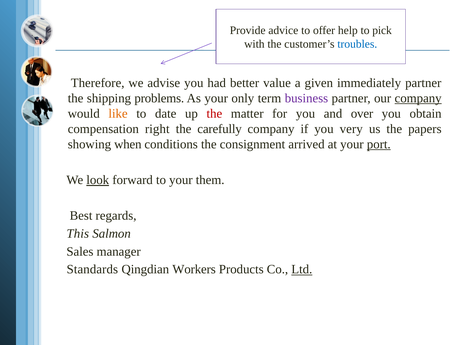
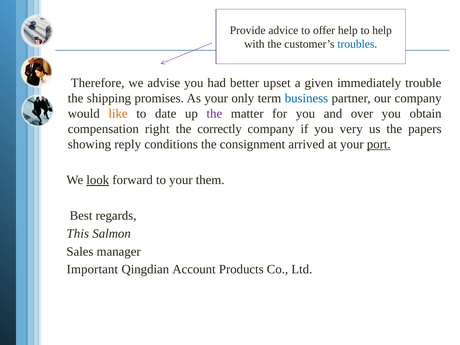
to pick: pick -> help (382, 30)
value: value -> upset (277, 83)
immediately partner: partner -> trouble (423, 83)
problems: problems -> promises (159, 98)
business colour: purple -> blue (306, 98)
company underline: present -> none (418, 98)
the colour: red -> purple (214, 113)
carefully: carefully -> correctly (220, 129)
when: when -> reply (128, 144)
Standards: Standards -> Important (92, 269)
Workers: Workers -> Account (194, 269)
Ltd underline: present -> none (302, 269)
